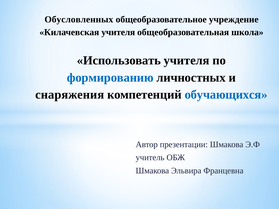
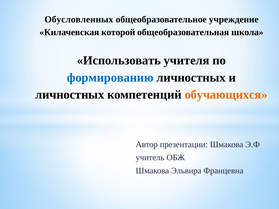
Килачевская учителя: учителя -> которой (118, 32)
снаряжения: снаряжения -> личностных (70, 95)
обучающихся colour: blue -> orange (226, 95)
